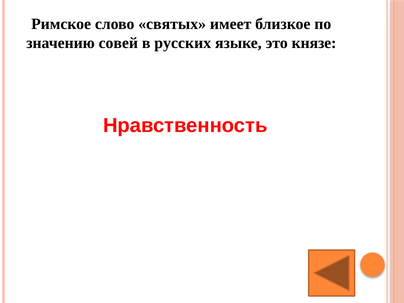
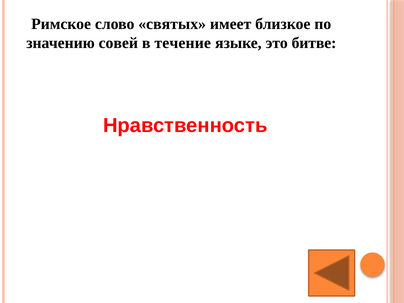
русских: русских -> течение (183, 43)
князе: князе -> битве (314, 43)
